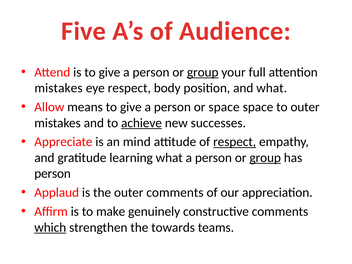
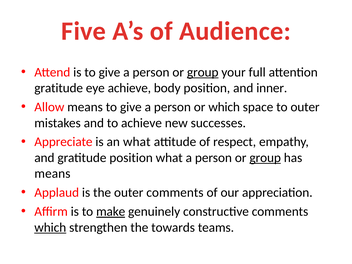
mistakes: mistakes -> gratitude (59, 88)
eye respect: respect -> achieve (129, 88)
and what: what -> inner (272, 88)
or space: space -> which (224, 107)
achieve underline: present -> none (142, 123)
an mind: mind -> what (137, 142)
respect underline: present -> none (235, 142)
gratitude learning: learning -> position (131, 158)
person: person -> means (52, 174)
make underline: none -> present (111, 212)
